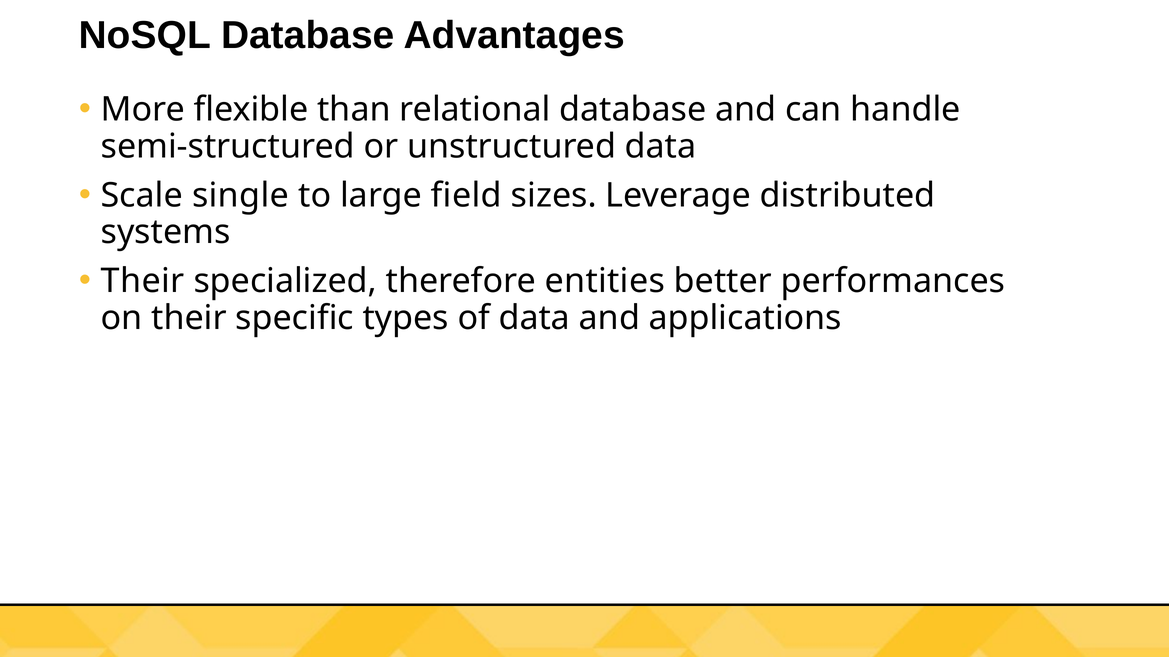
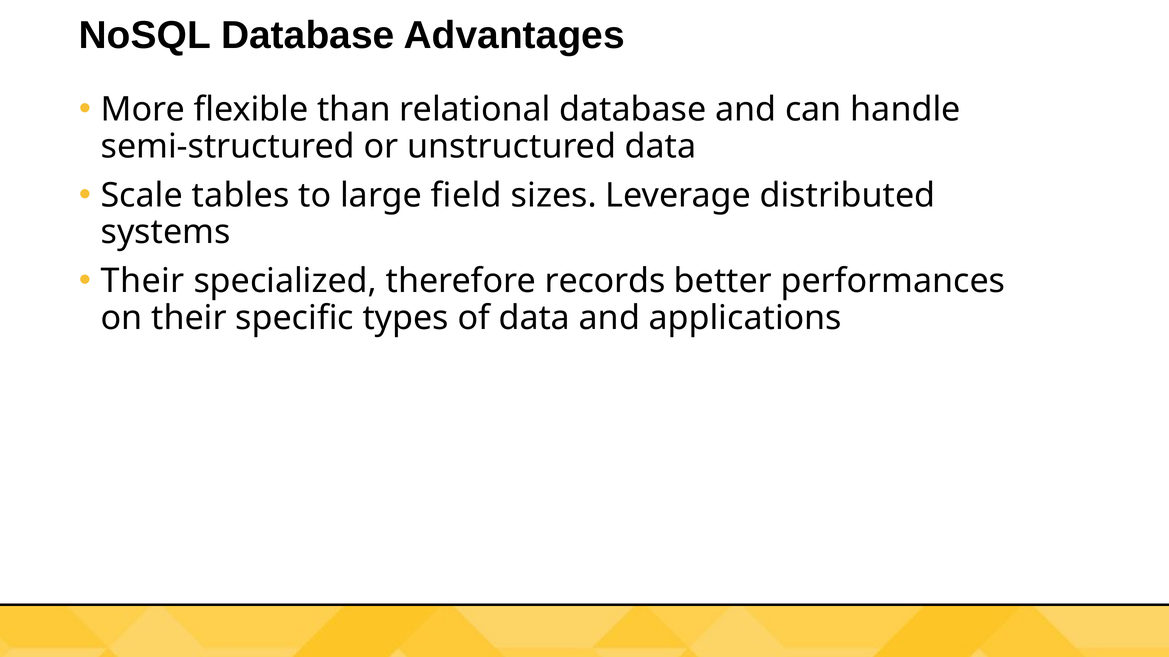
single: single -> tables (241, 195)
entities: entities -> records (605, 281)
